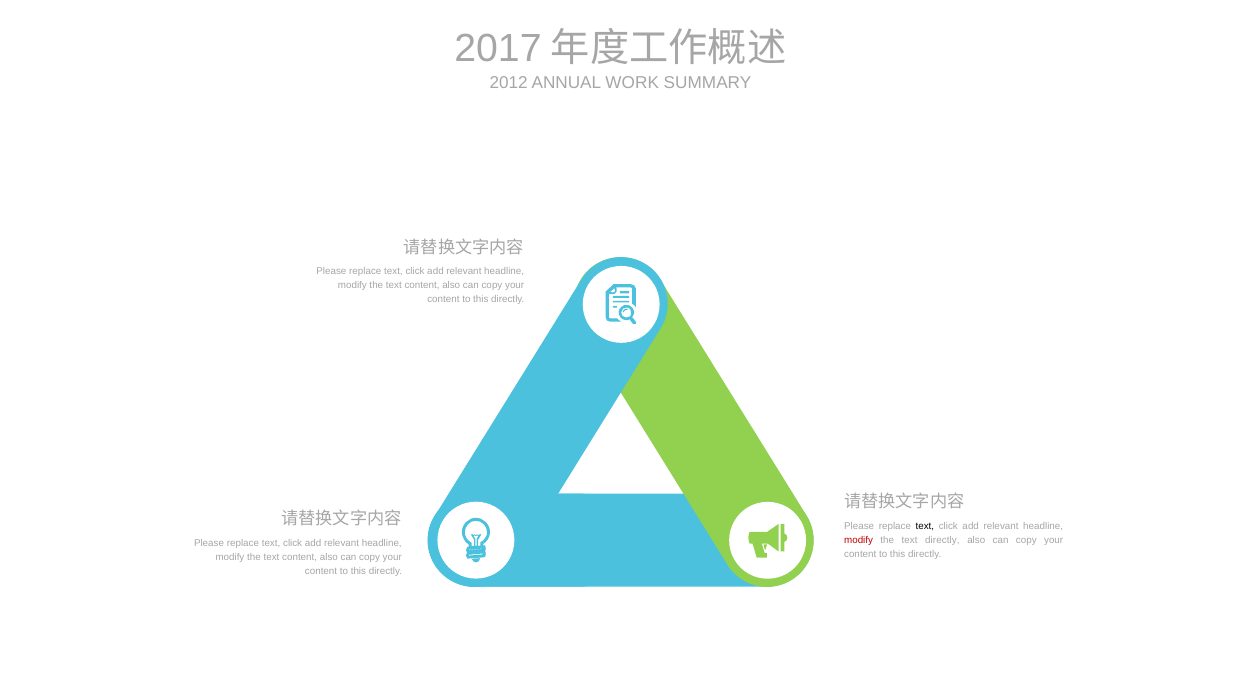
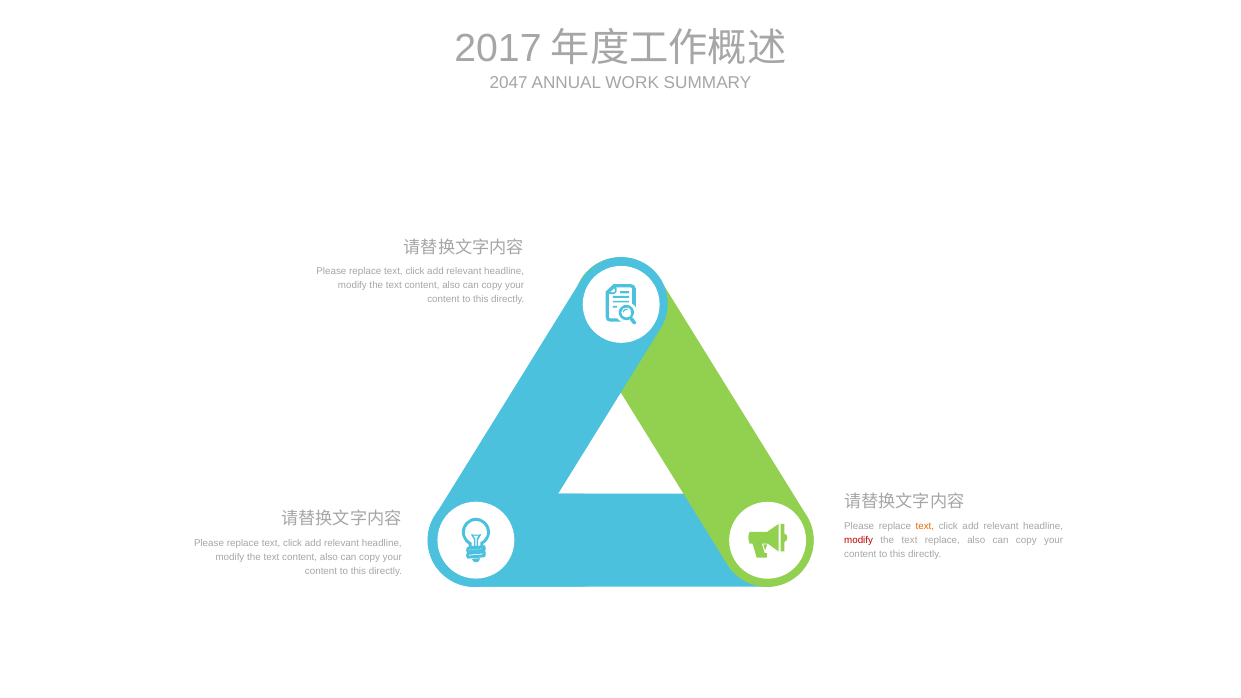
2012: 2012 -> 2047 (509, 83)
text colour: black -> orange (925, 527)
text directly: directly -> replace (942, 541)
